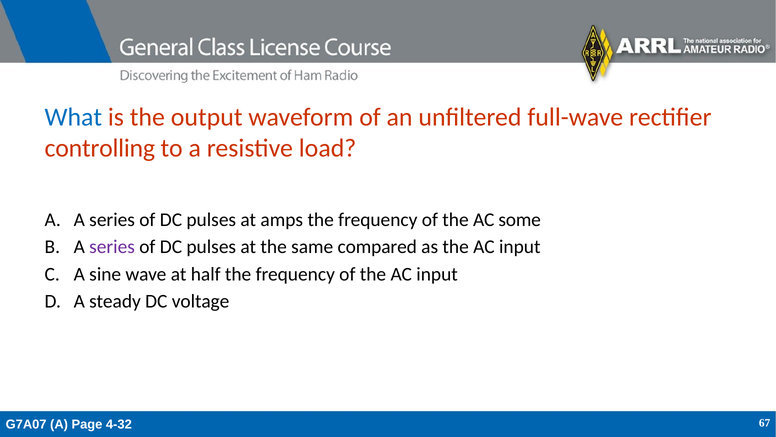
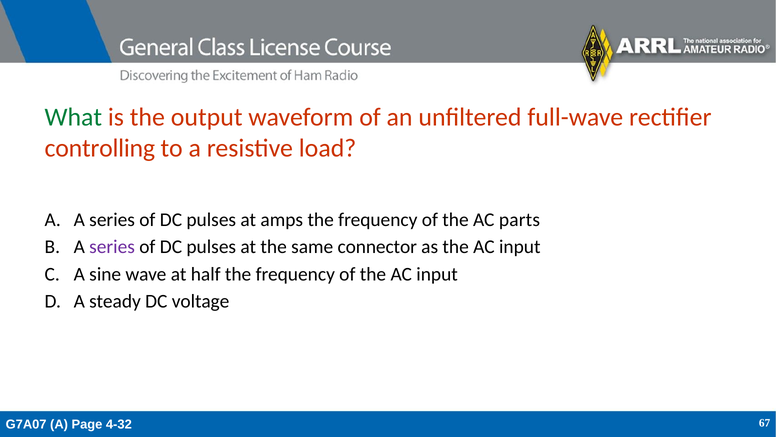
What colour: blue -> green (73, 117)
some: some -> parts (519, 220)
compared: compared -> connector (377, 247)
